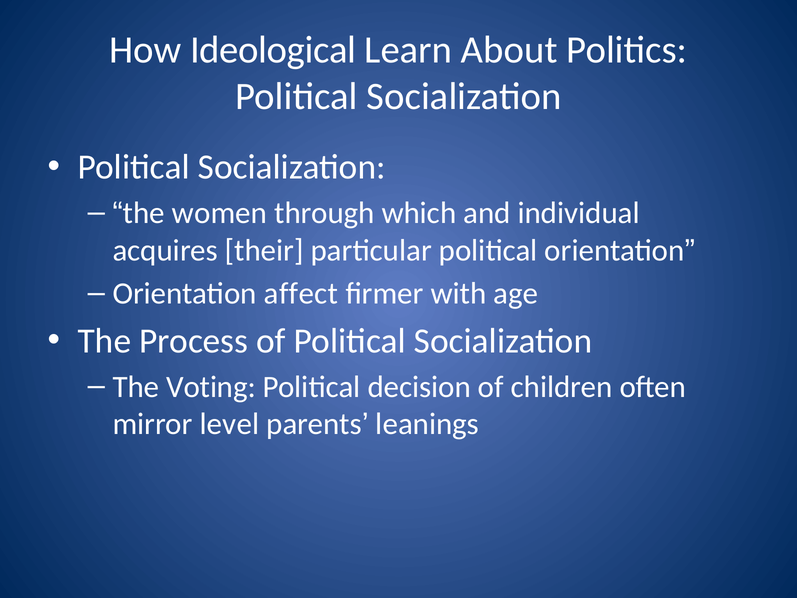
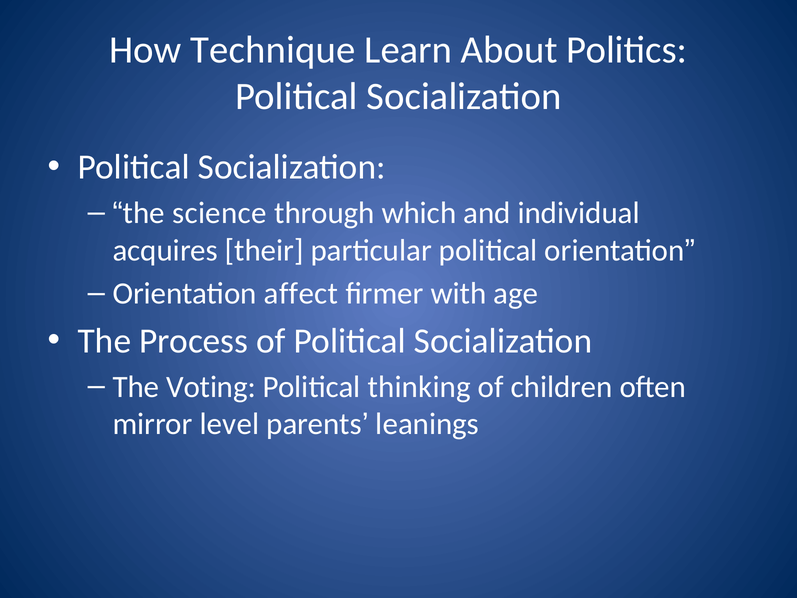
Ideological: Ideological -> Technique (273, 50)
women: women -> science (219, 213)
decision: decision -> thinking (419, 387)
